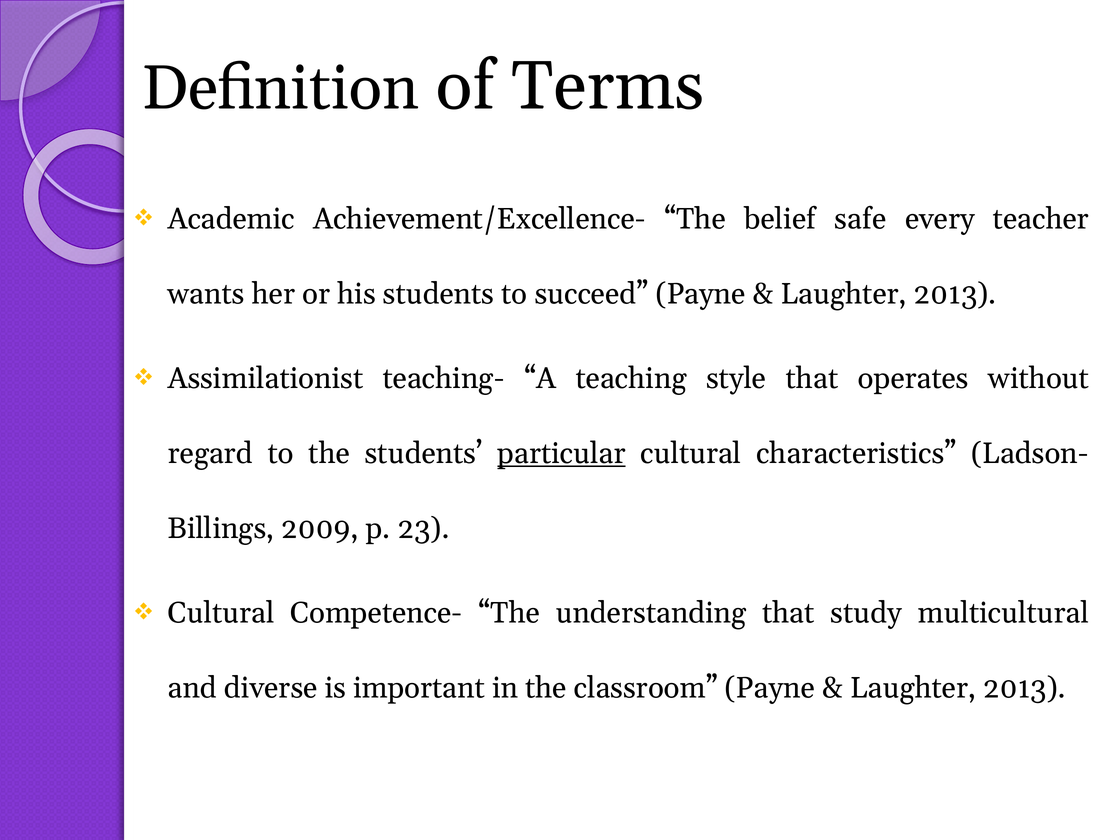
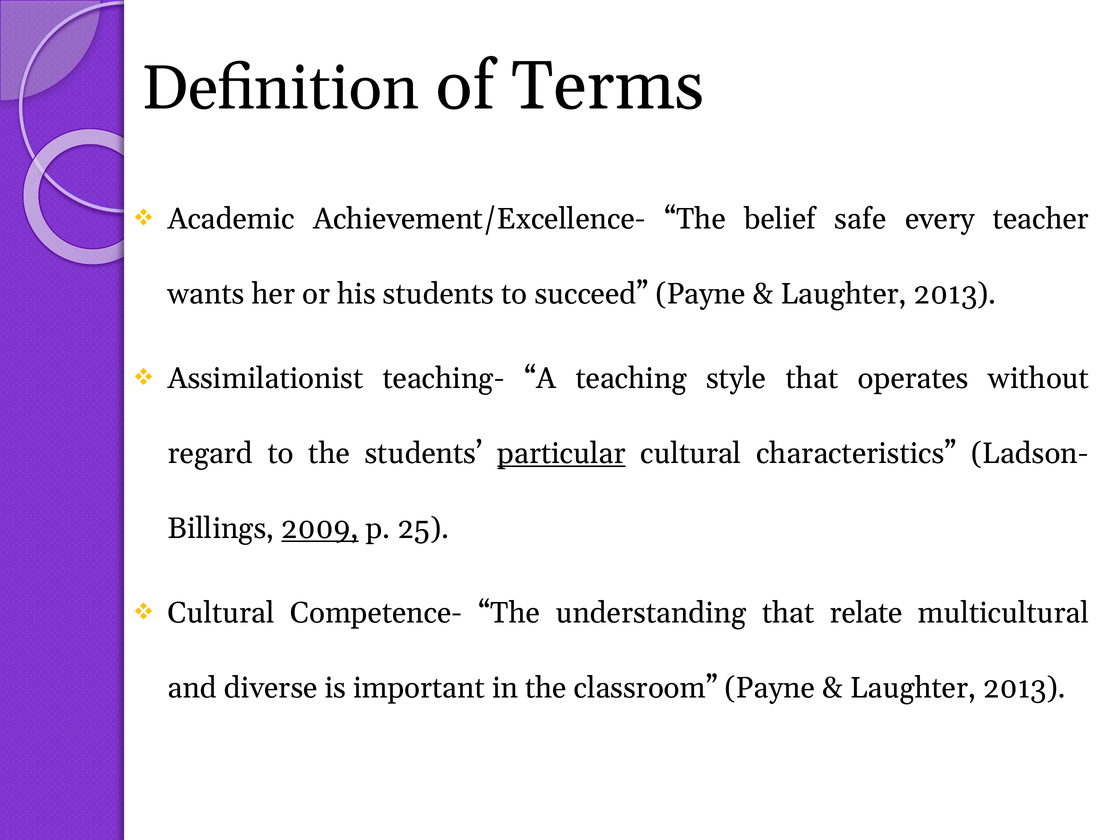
2009 underline: none -> present (320, 529)
23: 23 -> 25 (423, 529)
study: study -> relate (866, 613)
